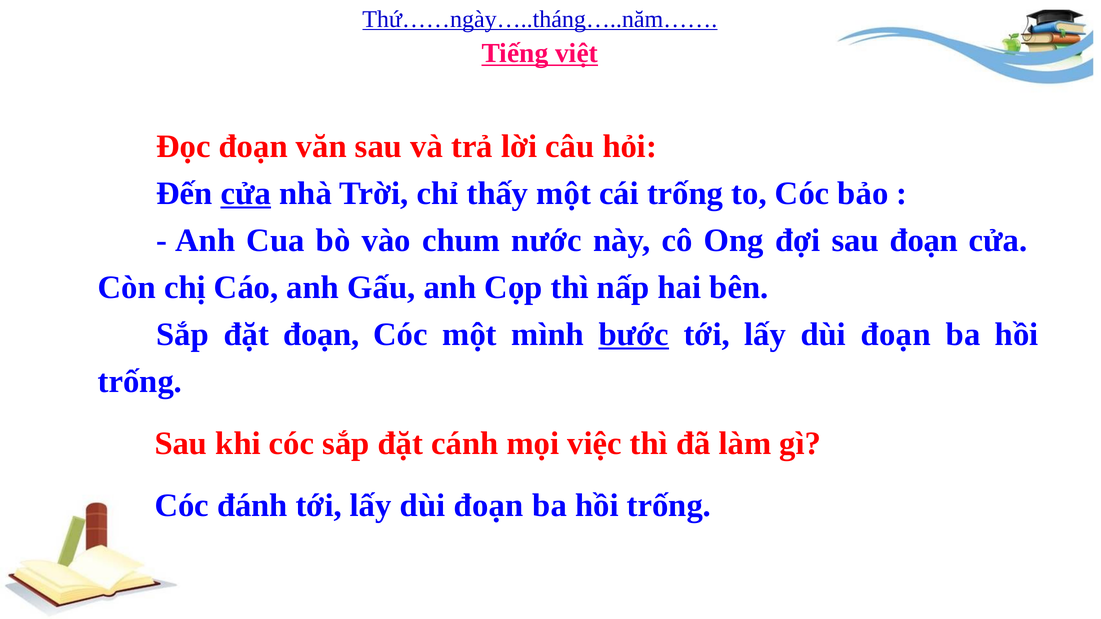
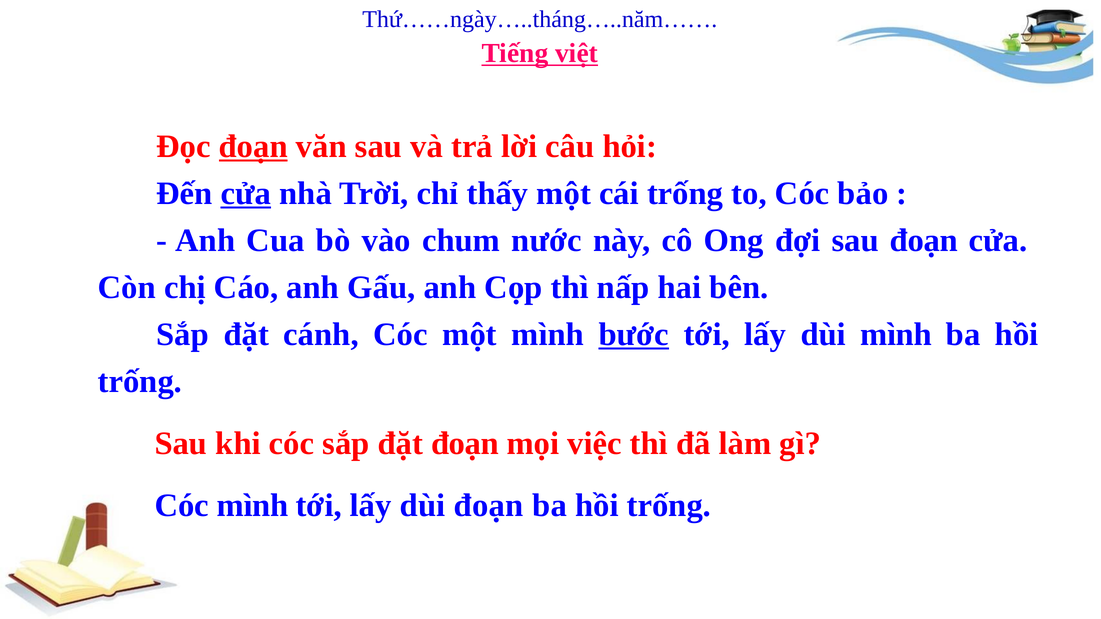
Thứ……ngày…..tháng…..năm…… underline: present -> none (540, 19)
đoạn underline: none -> present (253, 146)
đặt đoạn: đoạn -> cánh (321, 334)
đoạn: đoạn -> mình (896, 334)
đặt cánh: cánh -> đoạn (465, 443)
Cóc đánh: đánh -> mình (252, 505)
